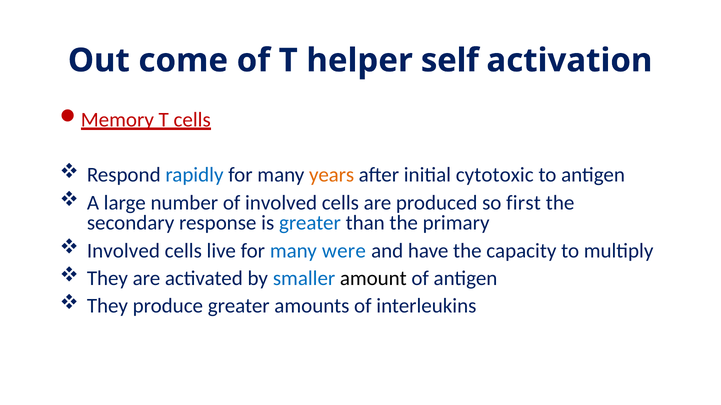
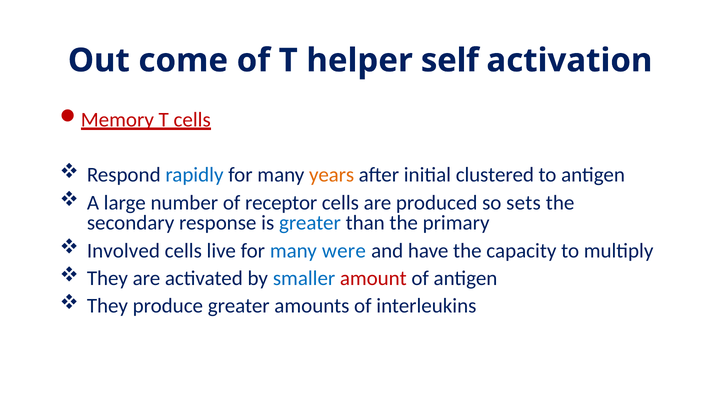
cytotoxic: cytotoxic -> clustered (495, 175)
of involved: involved -> receptor (281, 203)
first: first -> sets (524, 203)
amount colour: black -> red (373, 279)
